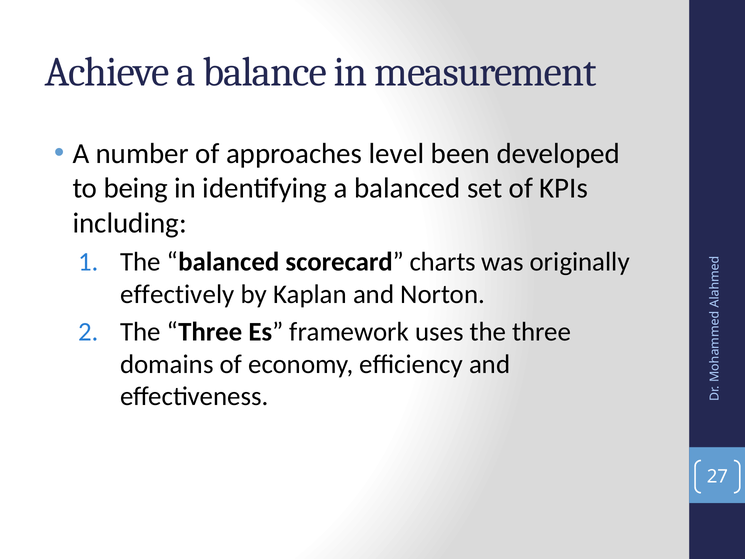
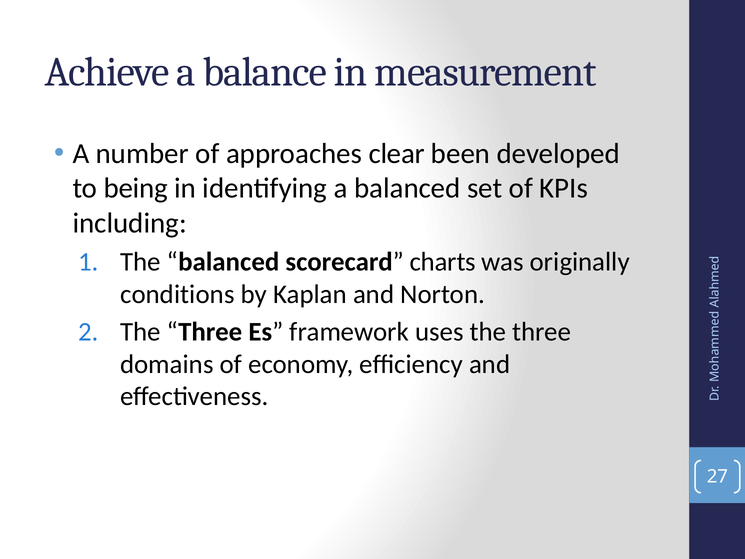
level: level -> clear (397, 153)
effectively: effectively -> conditions (177, 294)
